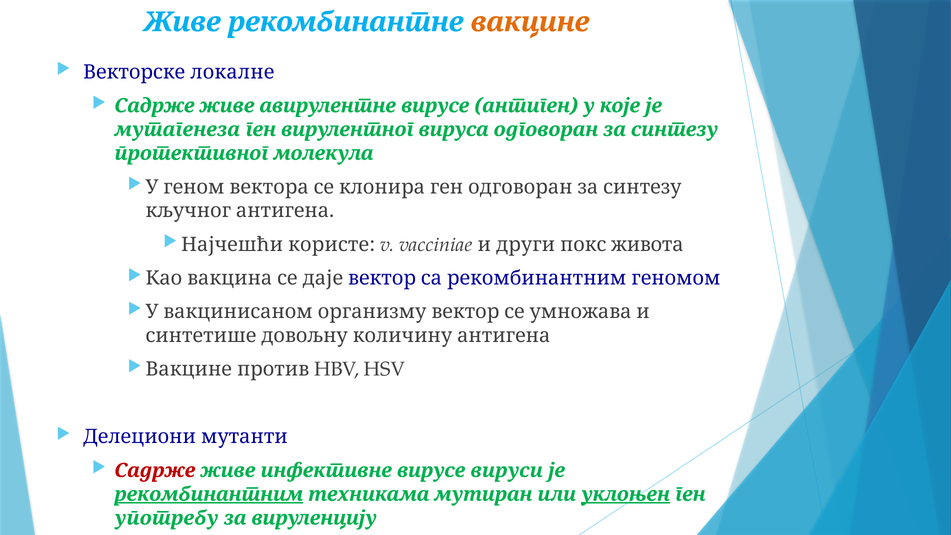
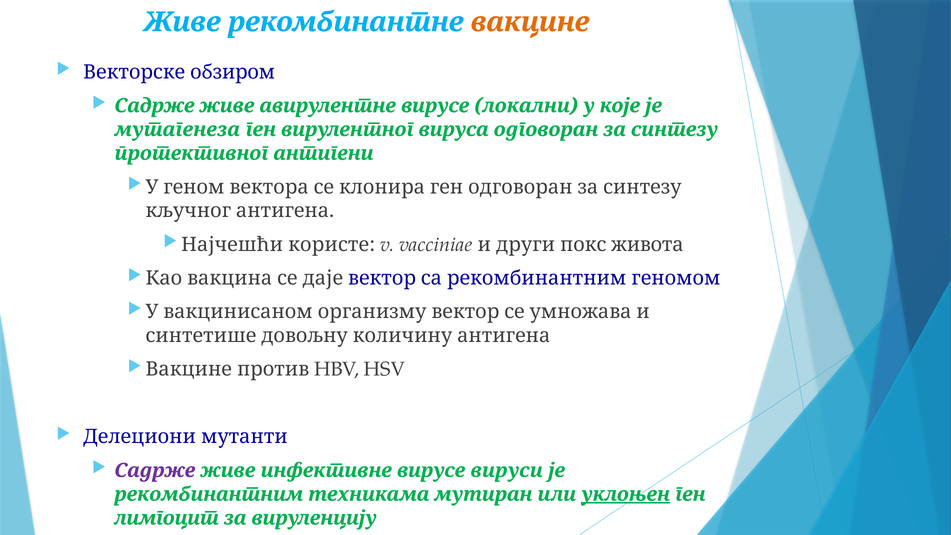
локалне: локалне -> обзиром (233, 72)
антиген: антиген -> локални (526, 106)
молекула: молекула -> антигени (323, 153)
Садрже colour: red -> purple (155, 470)
рекомбинантним underline: present -> none (209, 494)
употребу: употребу -> лимгоцит (167, 518)
